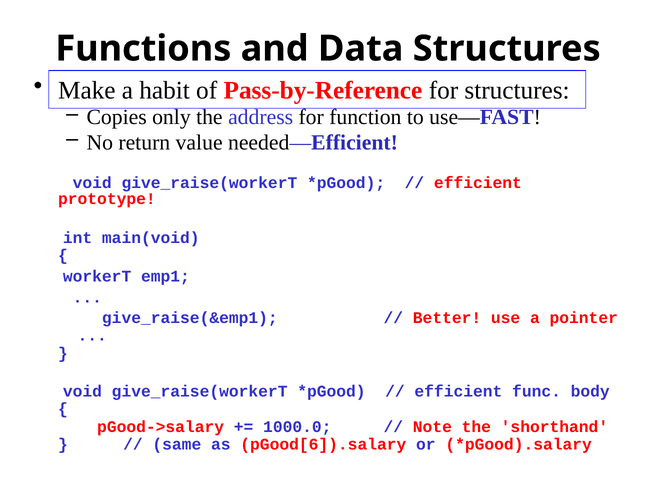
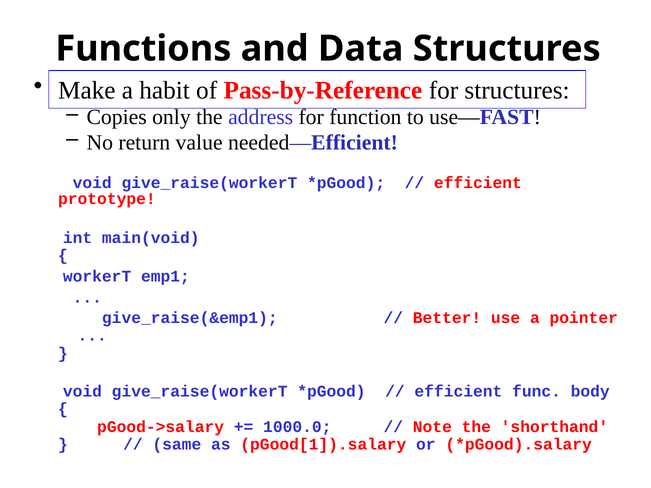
pGood[6]).salary: pGood[6]).salary -> pGood[1]).salary (323, 444)
